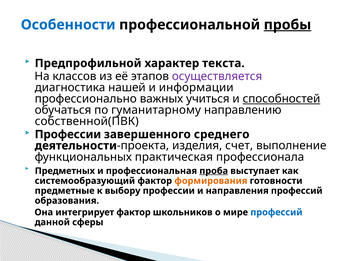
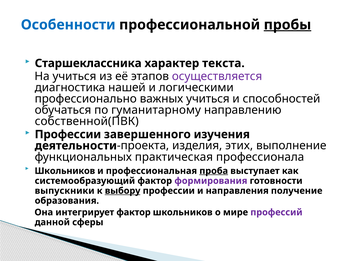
Предпрофильной: Предпрофильной -> Старшеклассника (88, 63)
На классов: классов -> учиться (74, 76)
информации: информации -> логическими (196, 88)
способностей underline: present -> none (281, 99)
среднего: среднего -> изучения (222, 134)
счет: счет -> этих (239, 146)
Предметных: Предметных -> Школьников (65, 171)
формирования colour: orange -> purple (211, 181)
предметные: предметные -> выпускники (65, 191)
выбору underline: none -> present (123, 191)
направления профессий: профессий -> получение (297, 191)
профессий colour: blue -> purple (276, 212)
